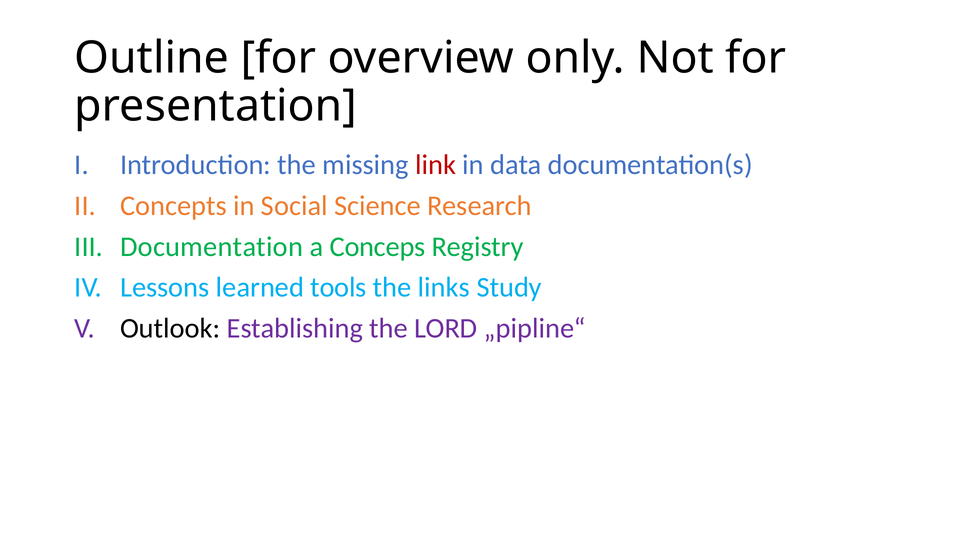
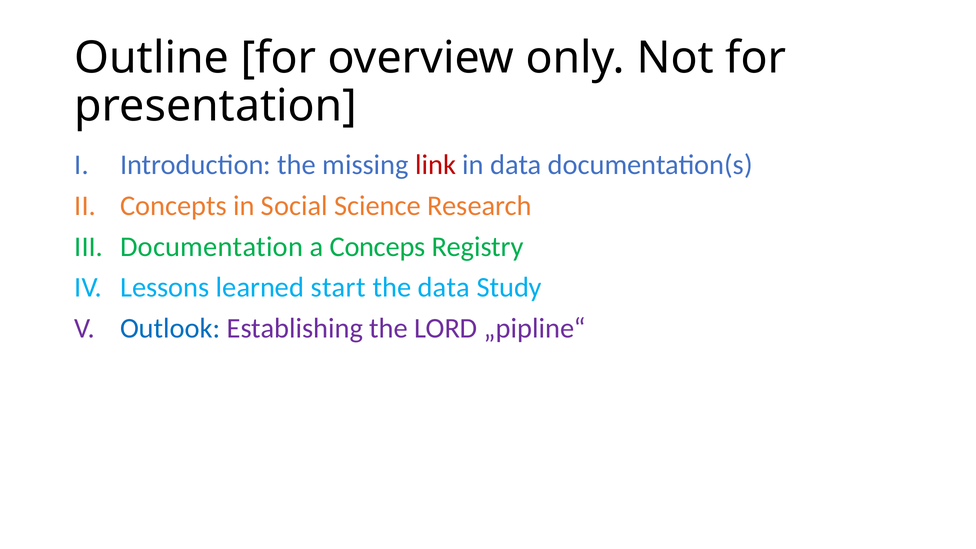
tools: tools -> start (338, 288)
the links: links -> data (444, 288)
Outlook colour: black -> blue (170, 328)
